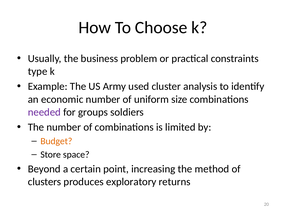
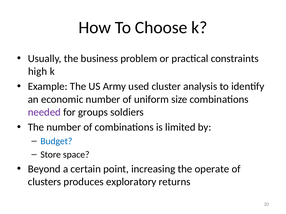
type: type -> high (38, 72)
Budget colour: orange -> blue (56, 142)
method: method -> operate (212, 169)
